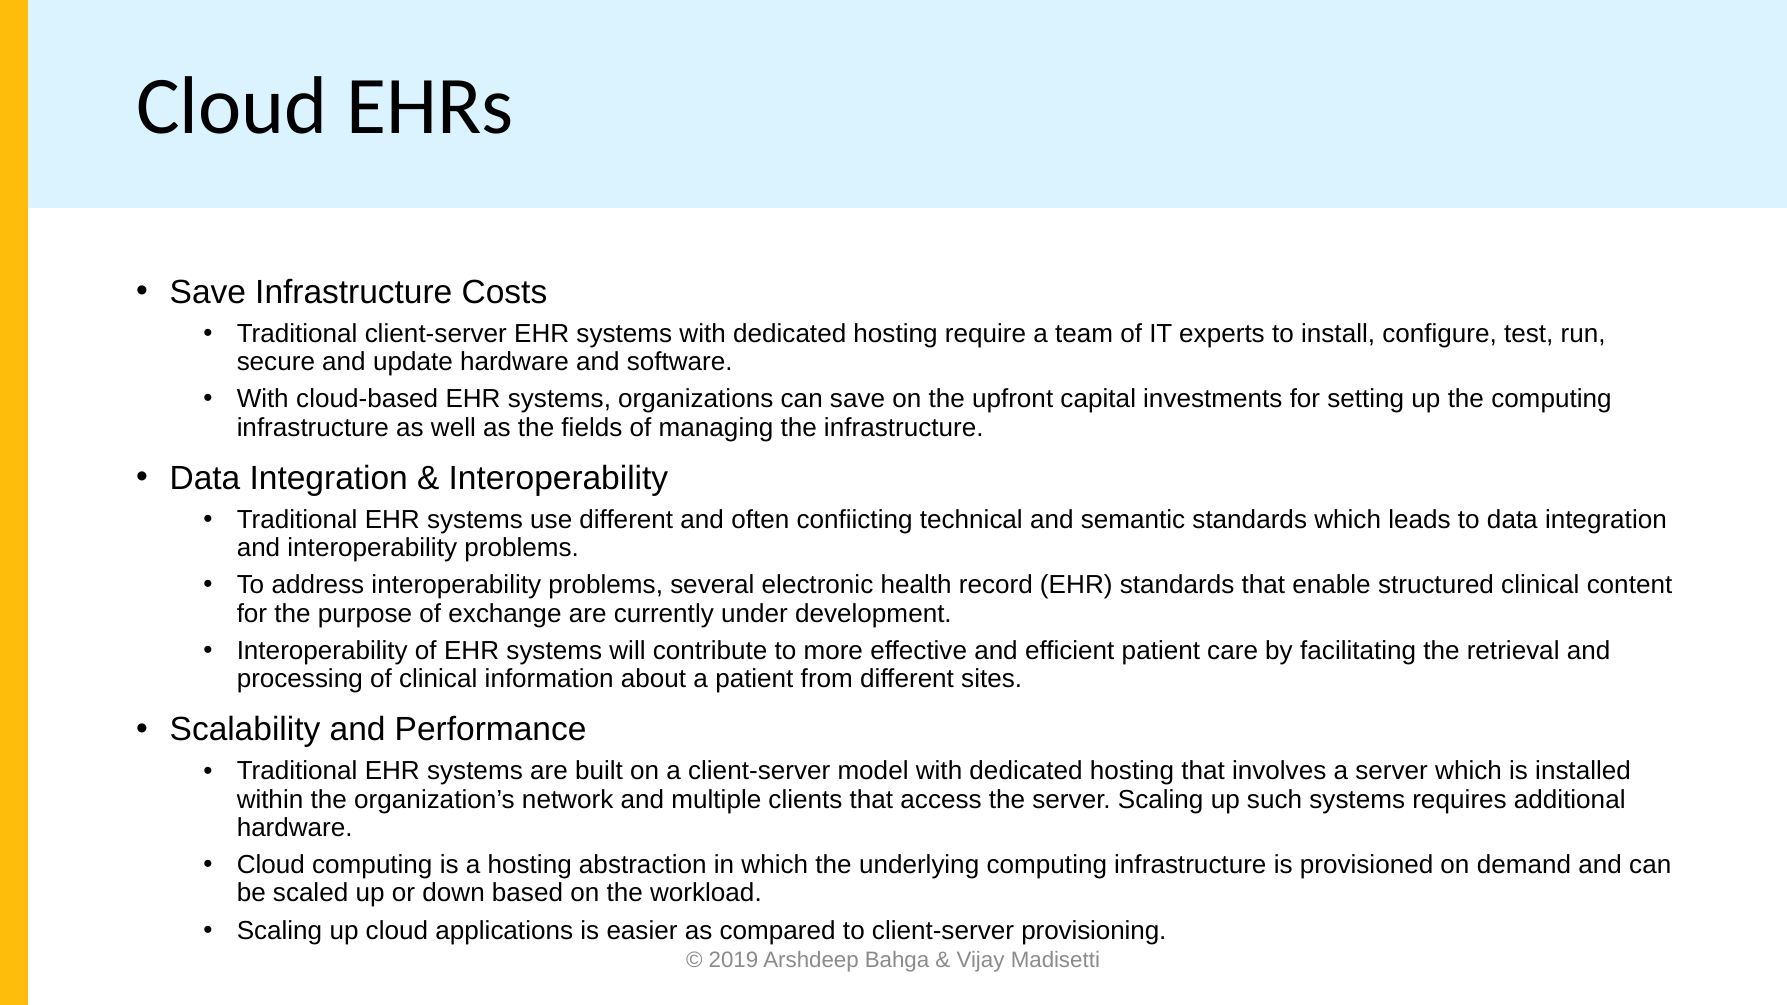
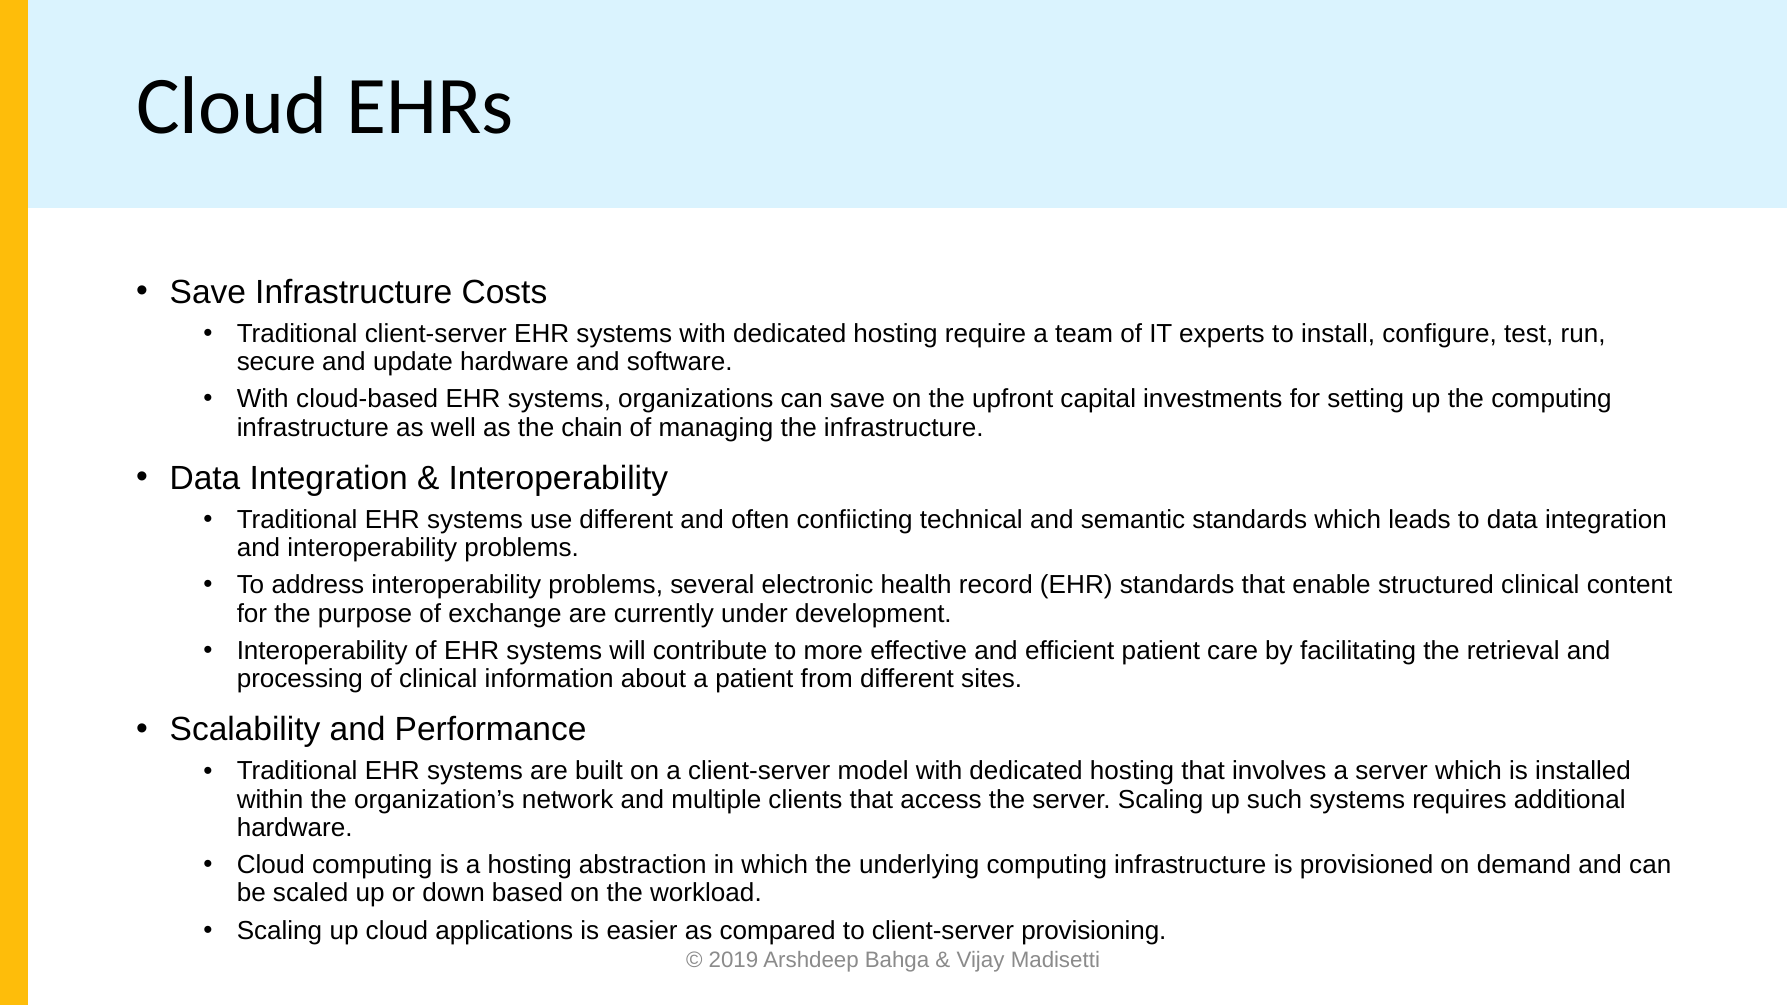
fields: fields -> chain (592, 428)
